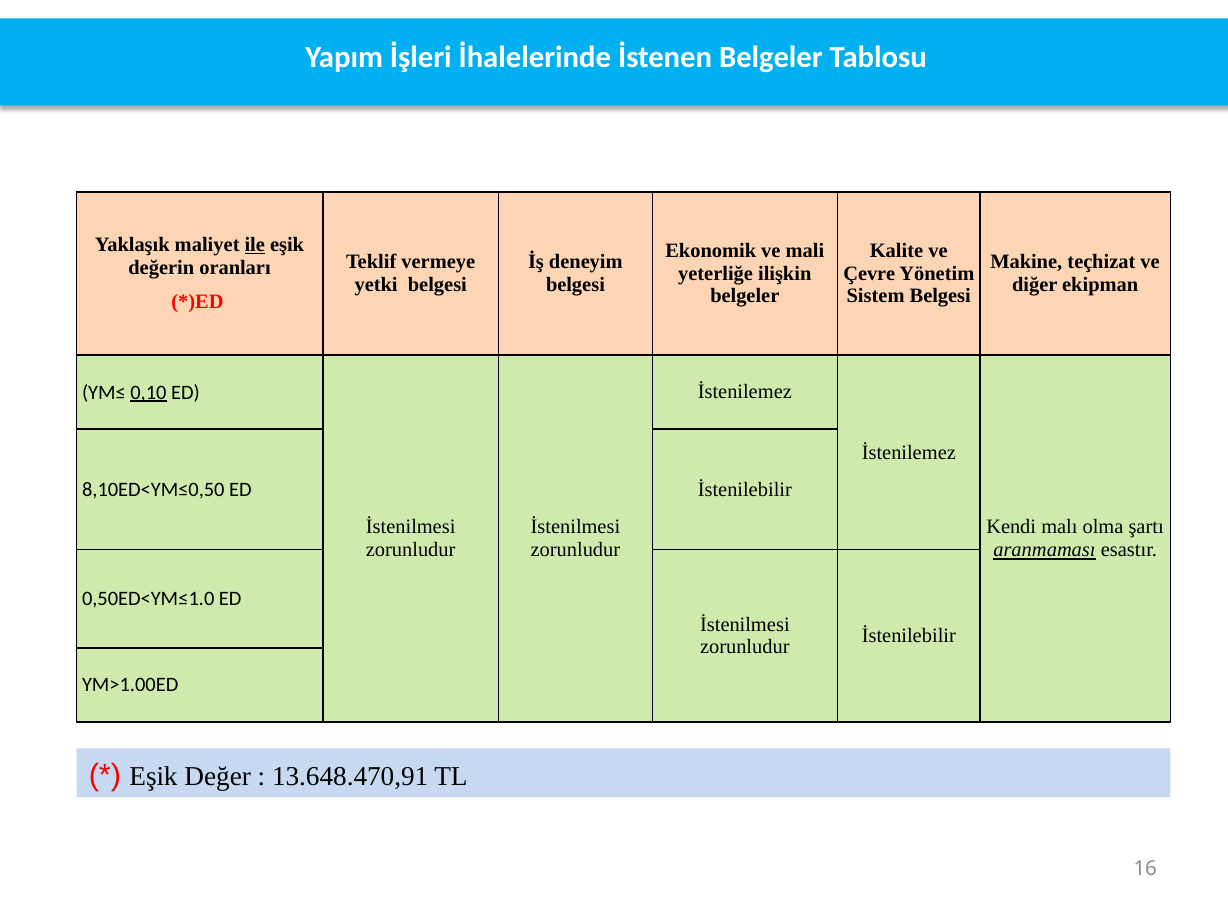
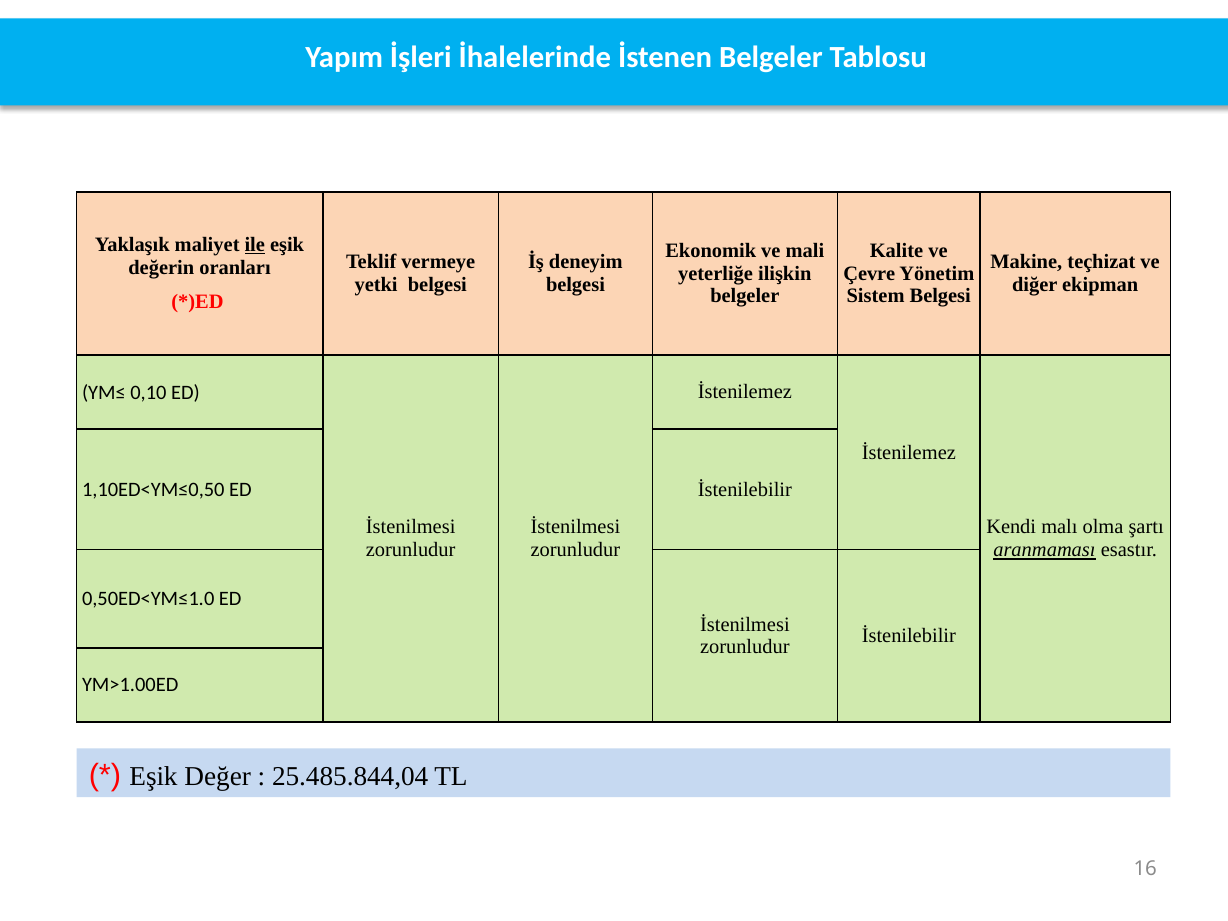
0,10 underline: present -> none (148, 392)
8,10ED<YM≤0,50: 8,10ED<YM≤0,50 -> 1,10ED<YM≤0,50 (153, 490)
13.648.470,91: 13.648.470,91 -> 25.485.844,04 (350, 776)
